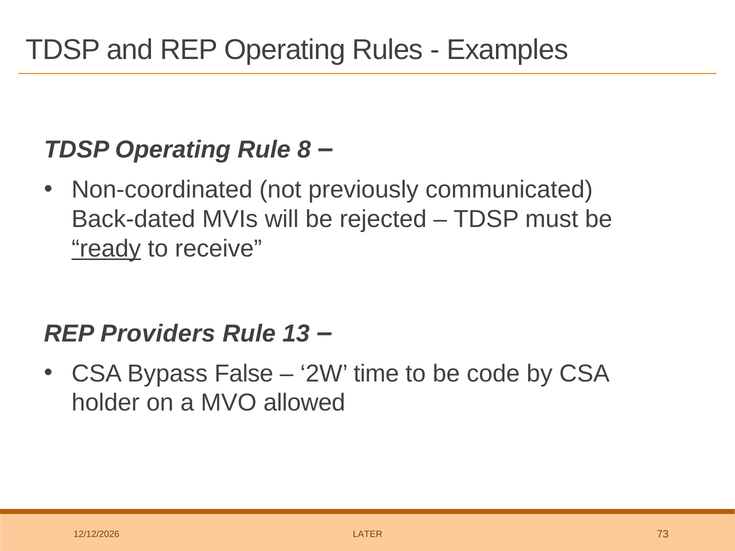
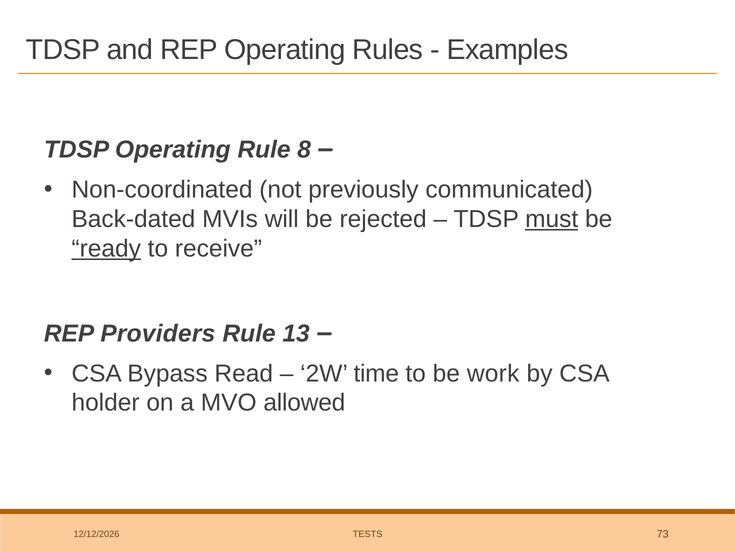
must underline: none -> present (552, 219)
False: False -> Read (244, 374)
code: code -> work (493, 374)
LATER: LATER -> TESTS (368, 535)
